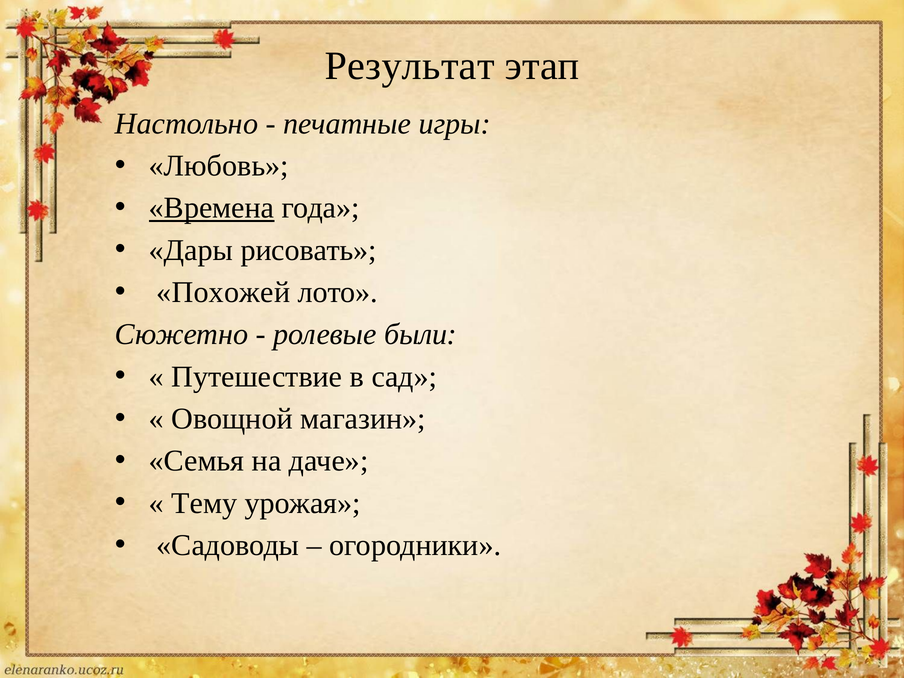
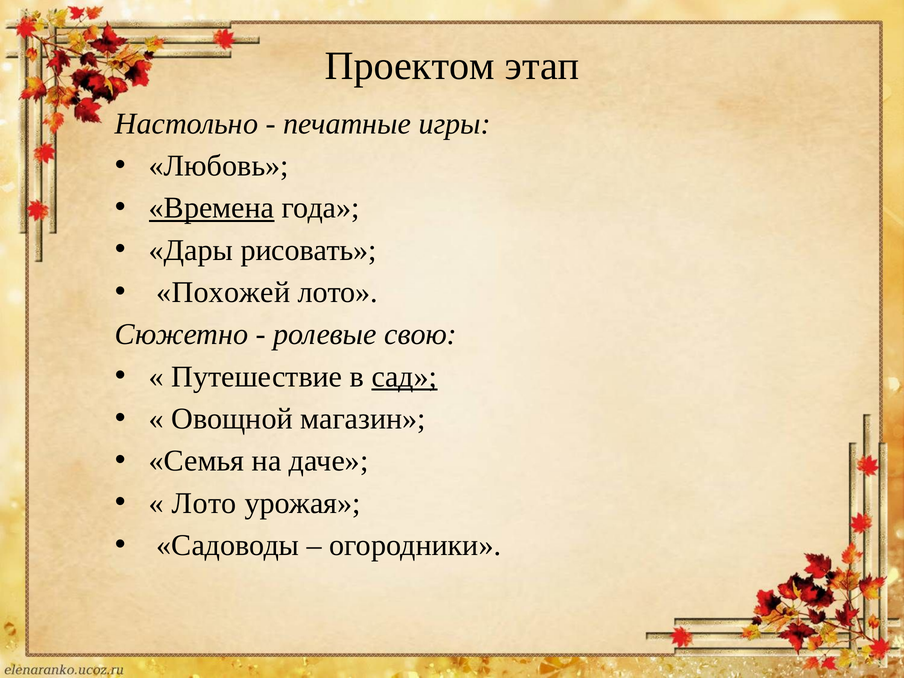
Результат: Результат -> Проектом (410, 66)
были: были -> свою (420, 334)
сад underline: none -> present (404, 377)
Тему: Тему -> Лото (204, 503)
